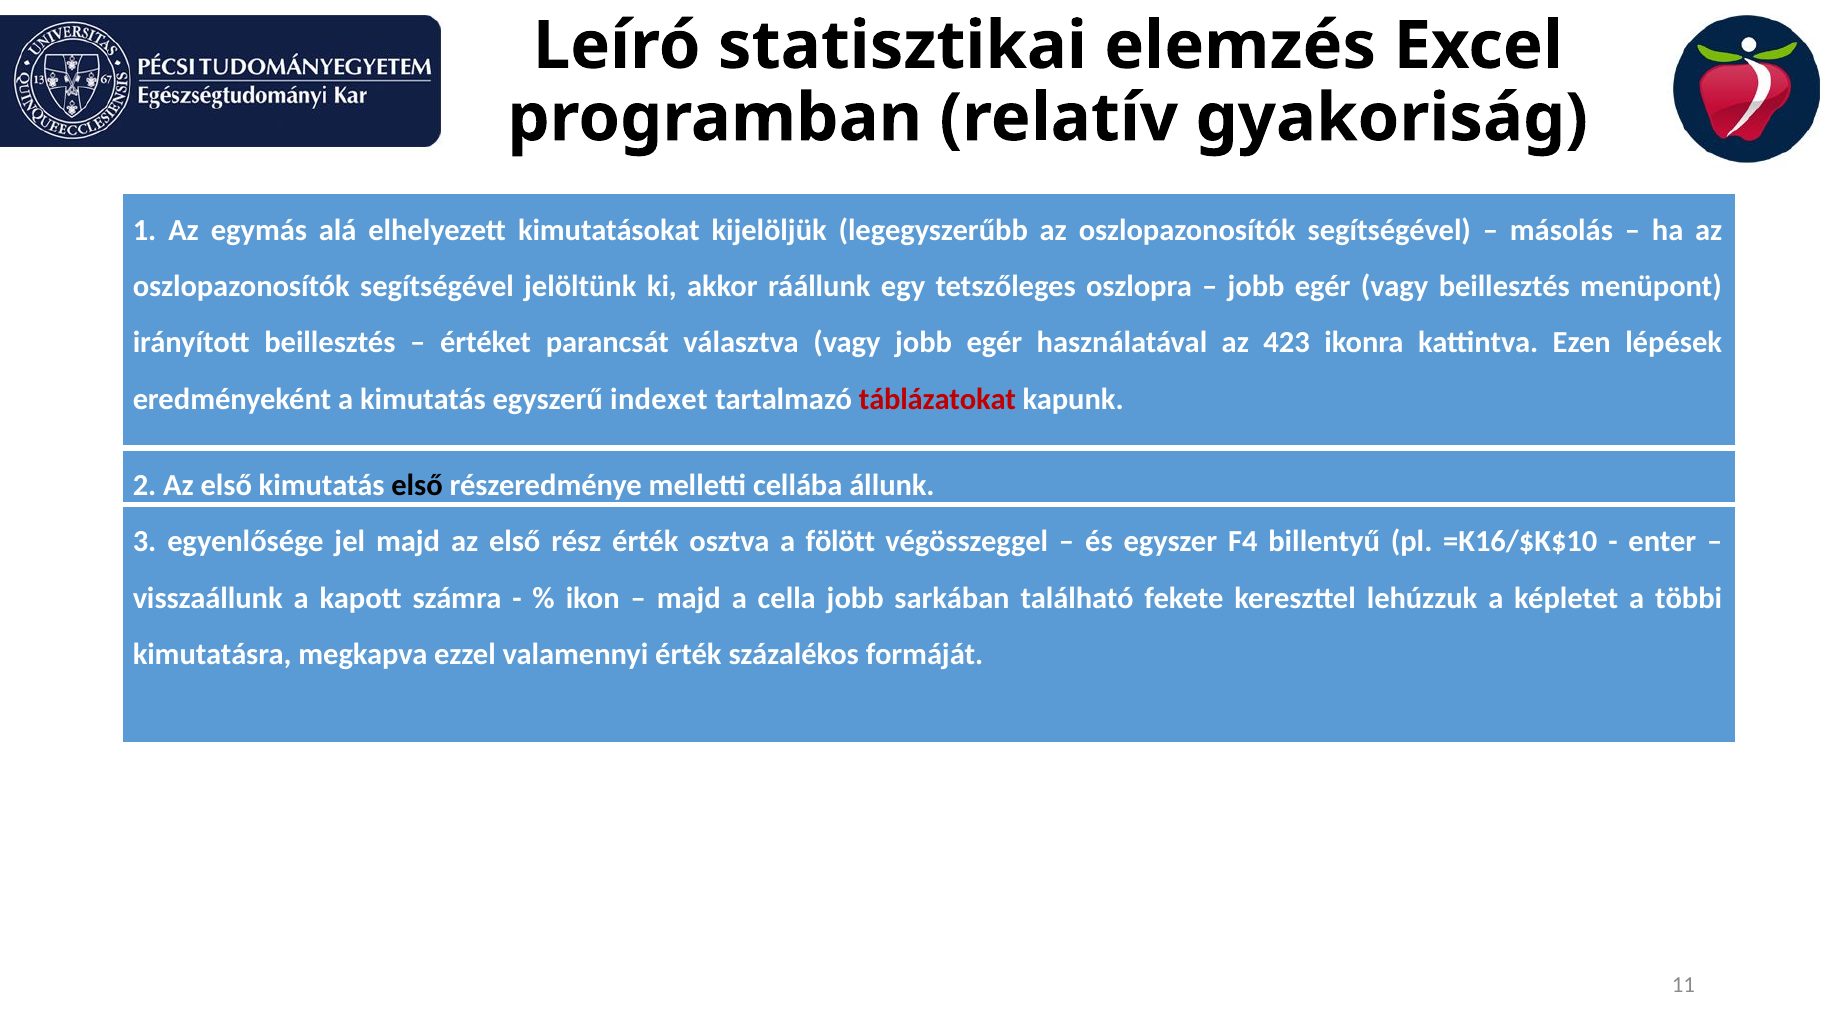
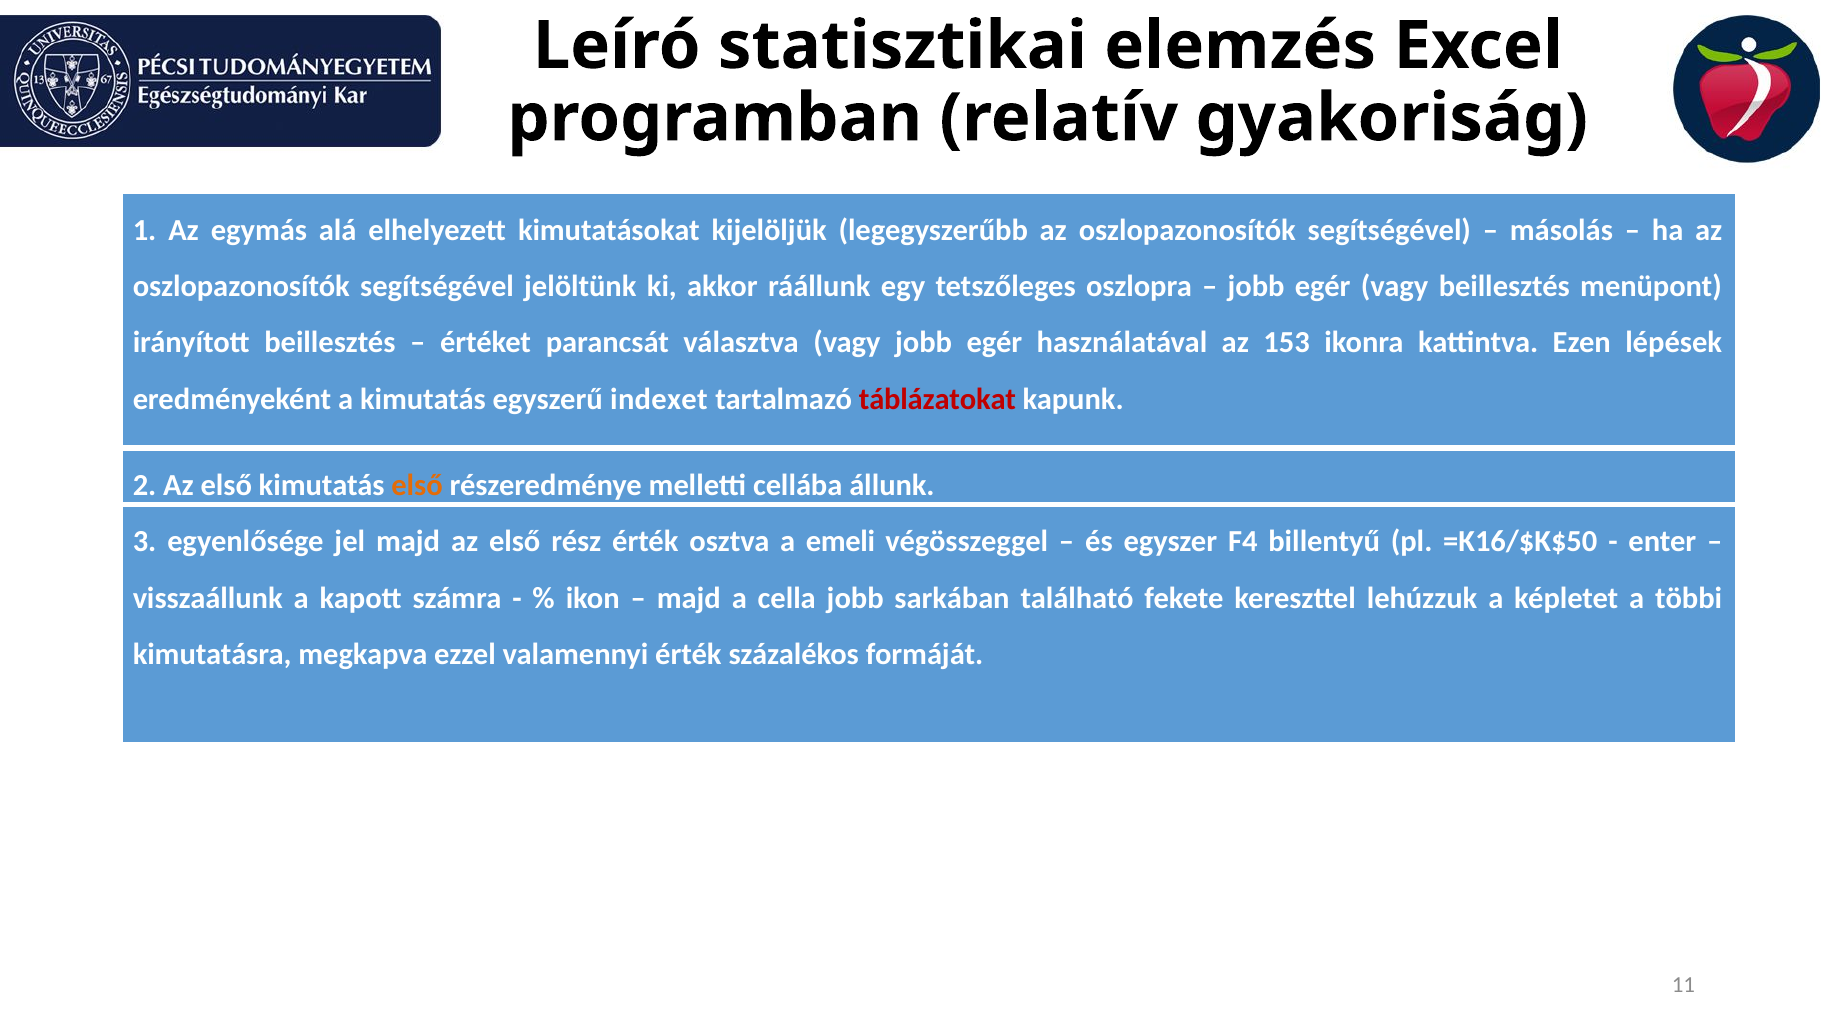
423: 423 -> 153 (1287, 343)
első colour: black -> orange (417, 486)
fölött: fölött -> emeli (840, 542)
=K16/$K$10: =K16/$K$10 -> =K16/$K$50 (1520, 542)
